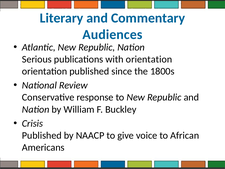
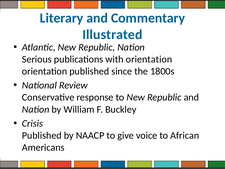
Audiences: Audiences -> Illustrated (112, 35)
